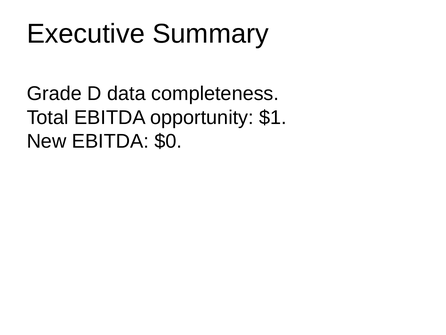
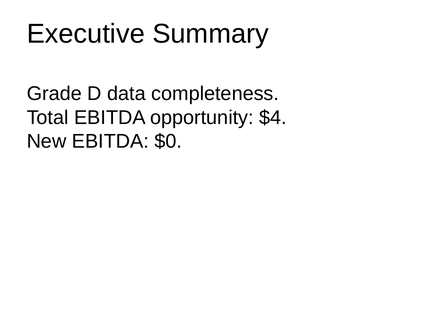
$1: $1 -> $4 (273, 117)
